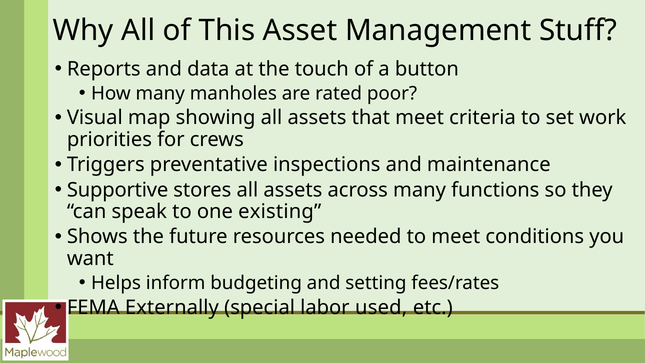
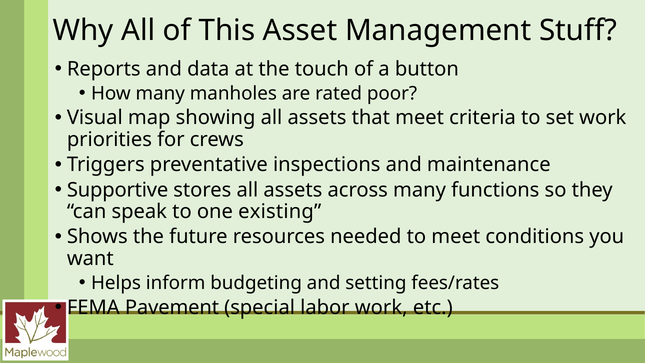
Externally: Externally -> Pavement (172, 307)
labor used: used -> work (381, 307)
